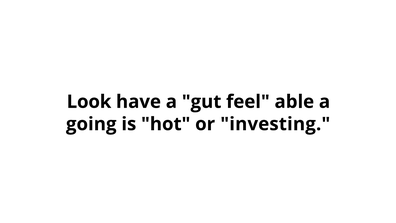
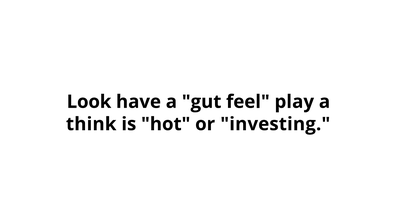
able: able -> play (294, 102)
going: going -> think (91, 124)
